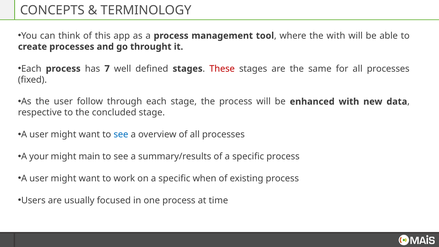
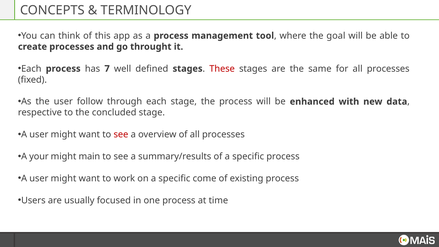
the with: with -> goal (336, 36)
see colour: blue -> red (121, 135)
when: when -> come (205, 178)
